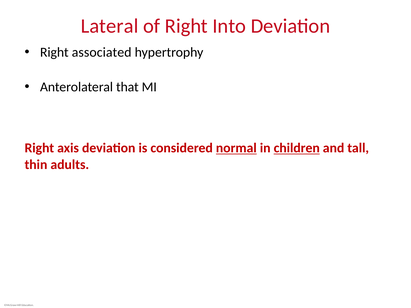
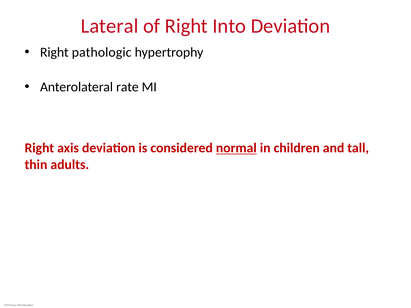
associated: associated -> pathologic (102, 52)
that: that -> rate (127, 87)
children underline: present -> none (297, 148)
